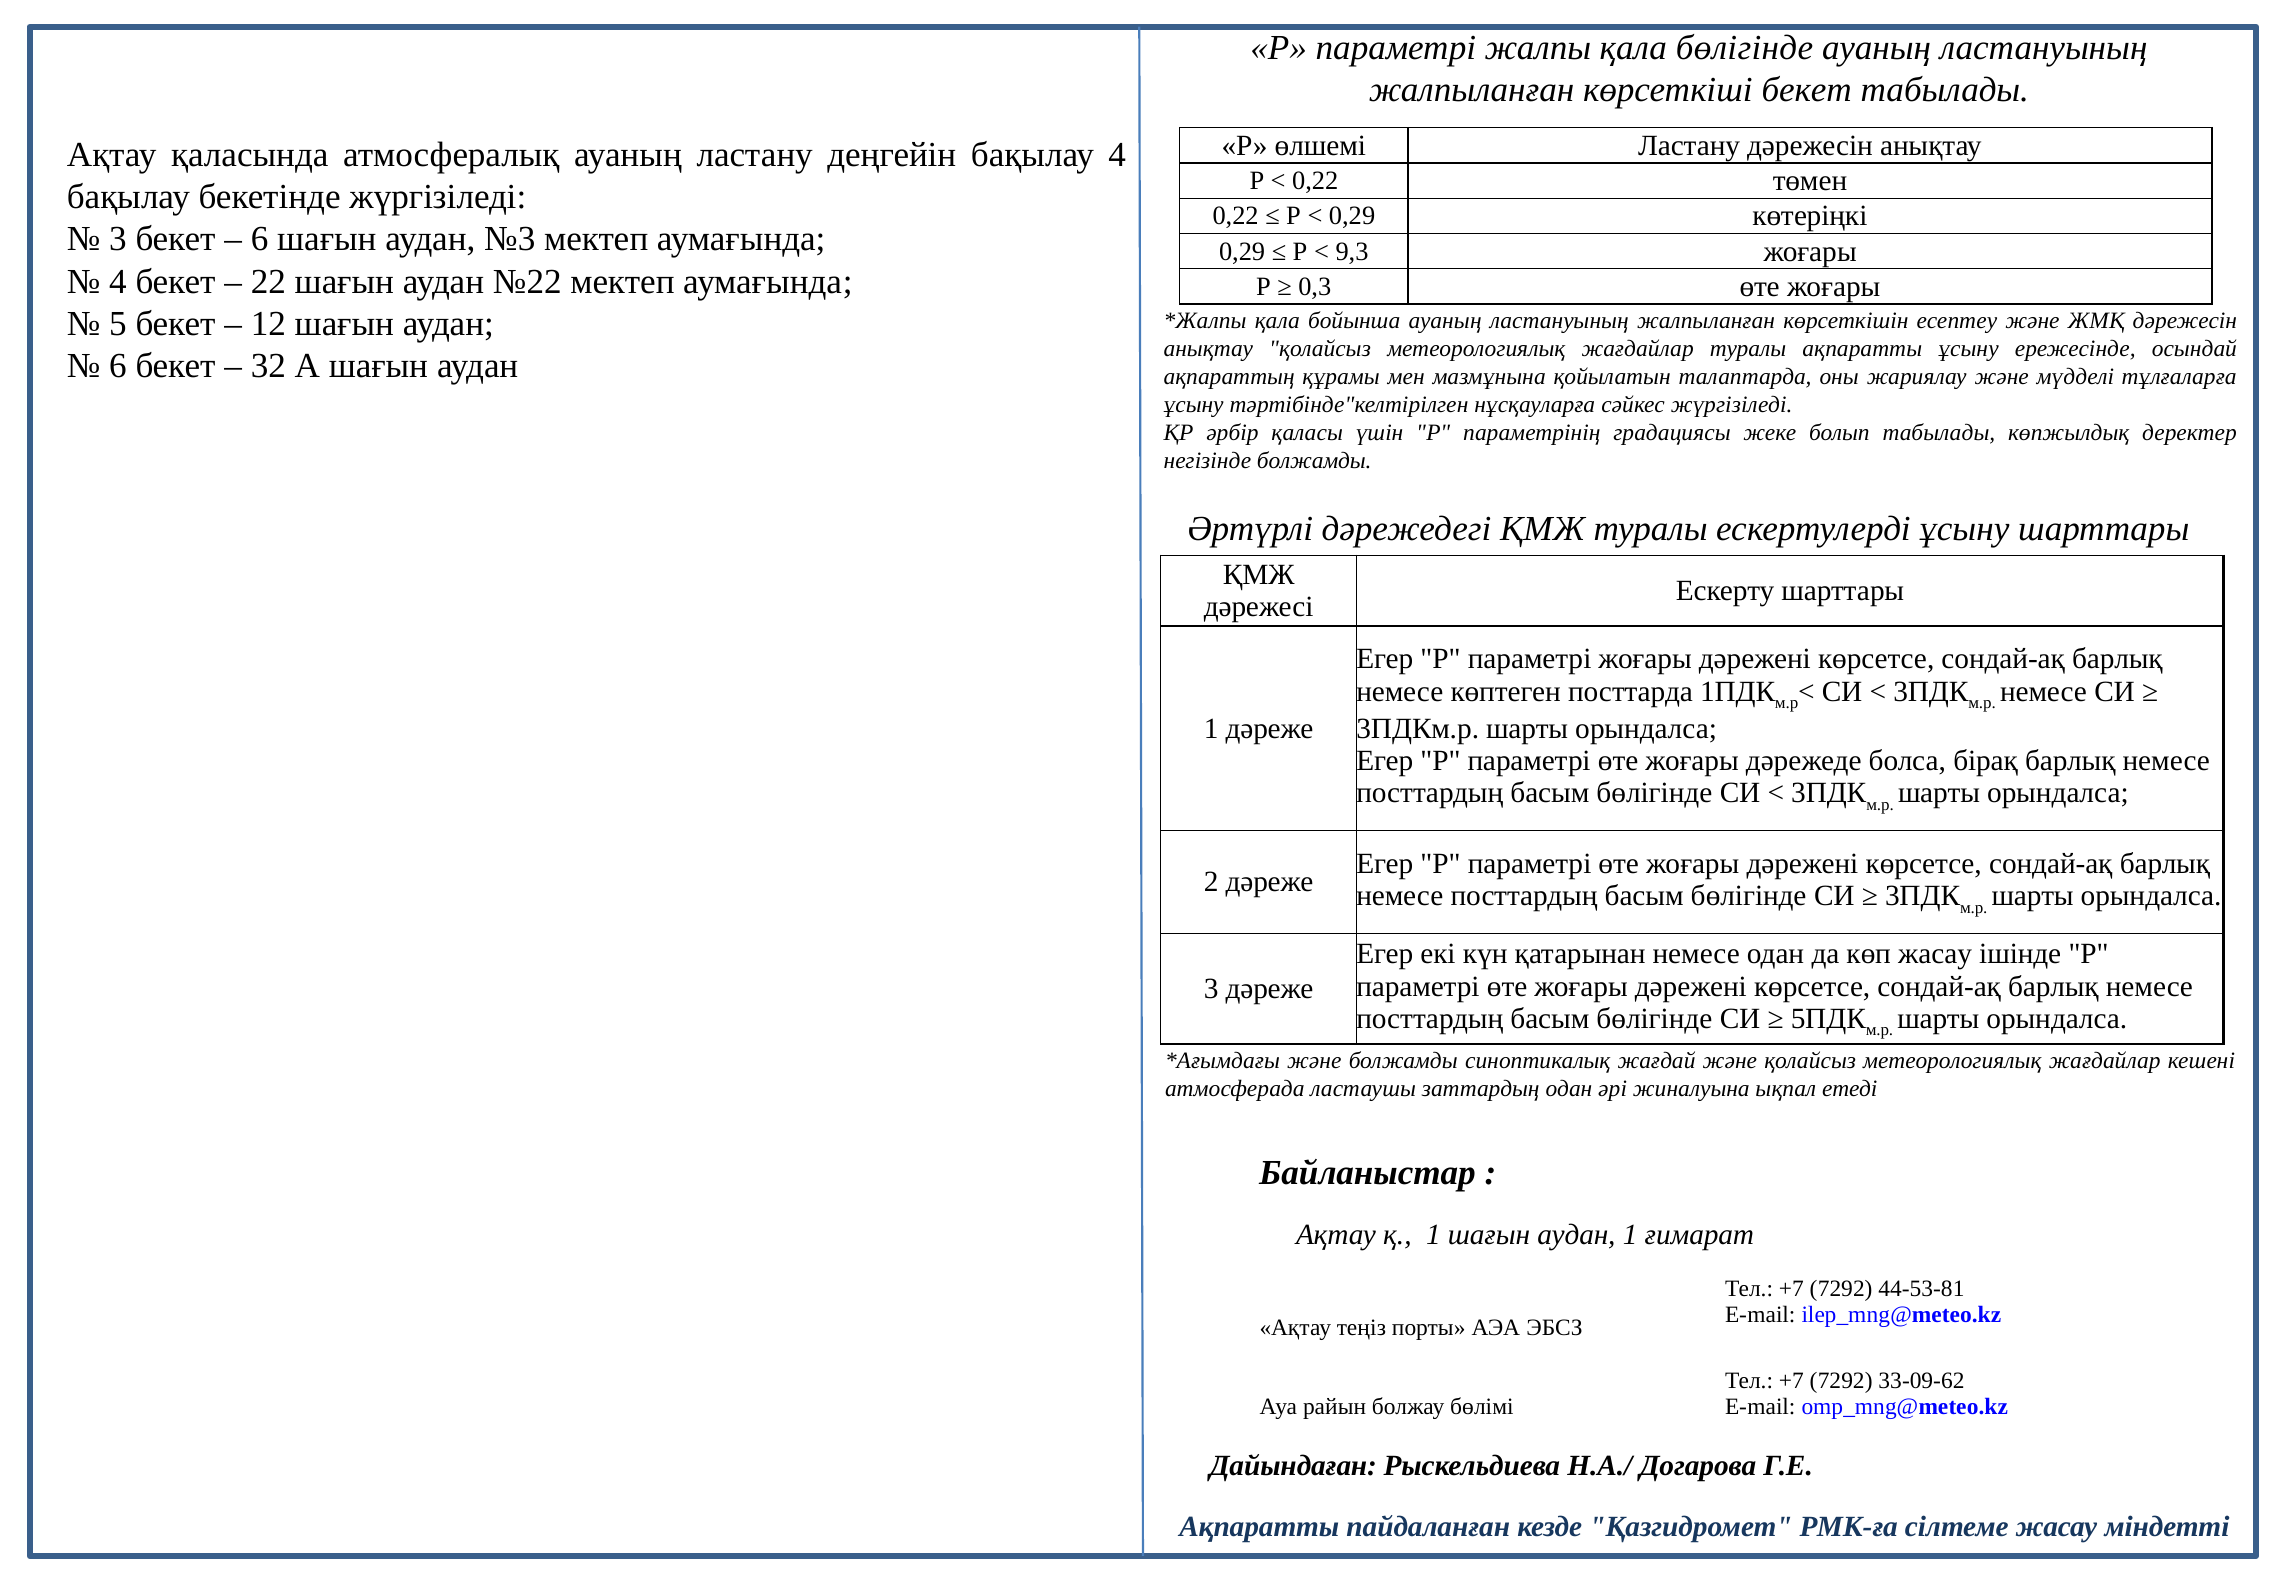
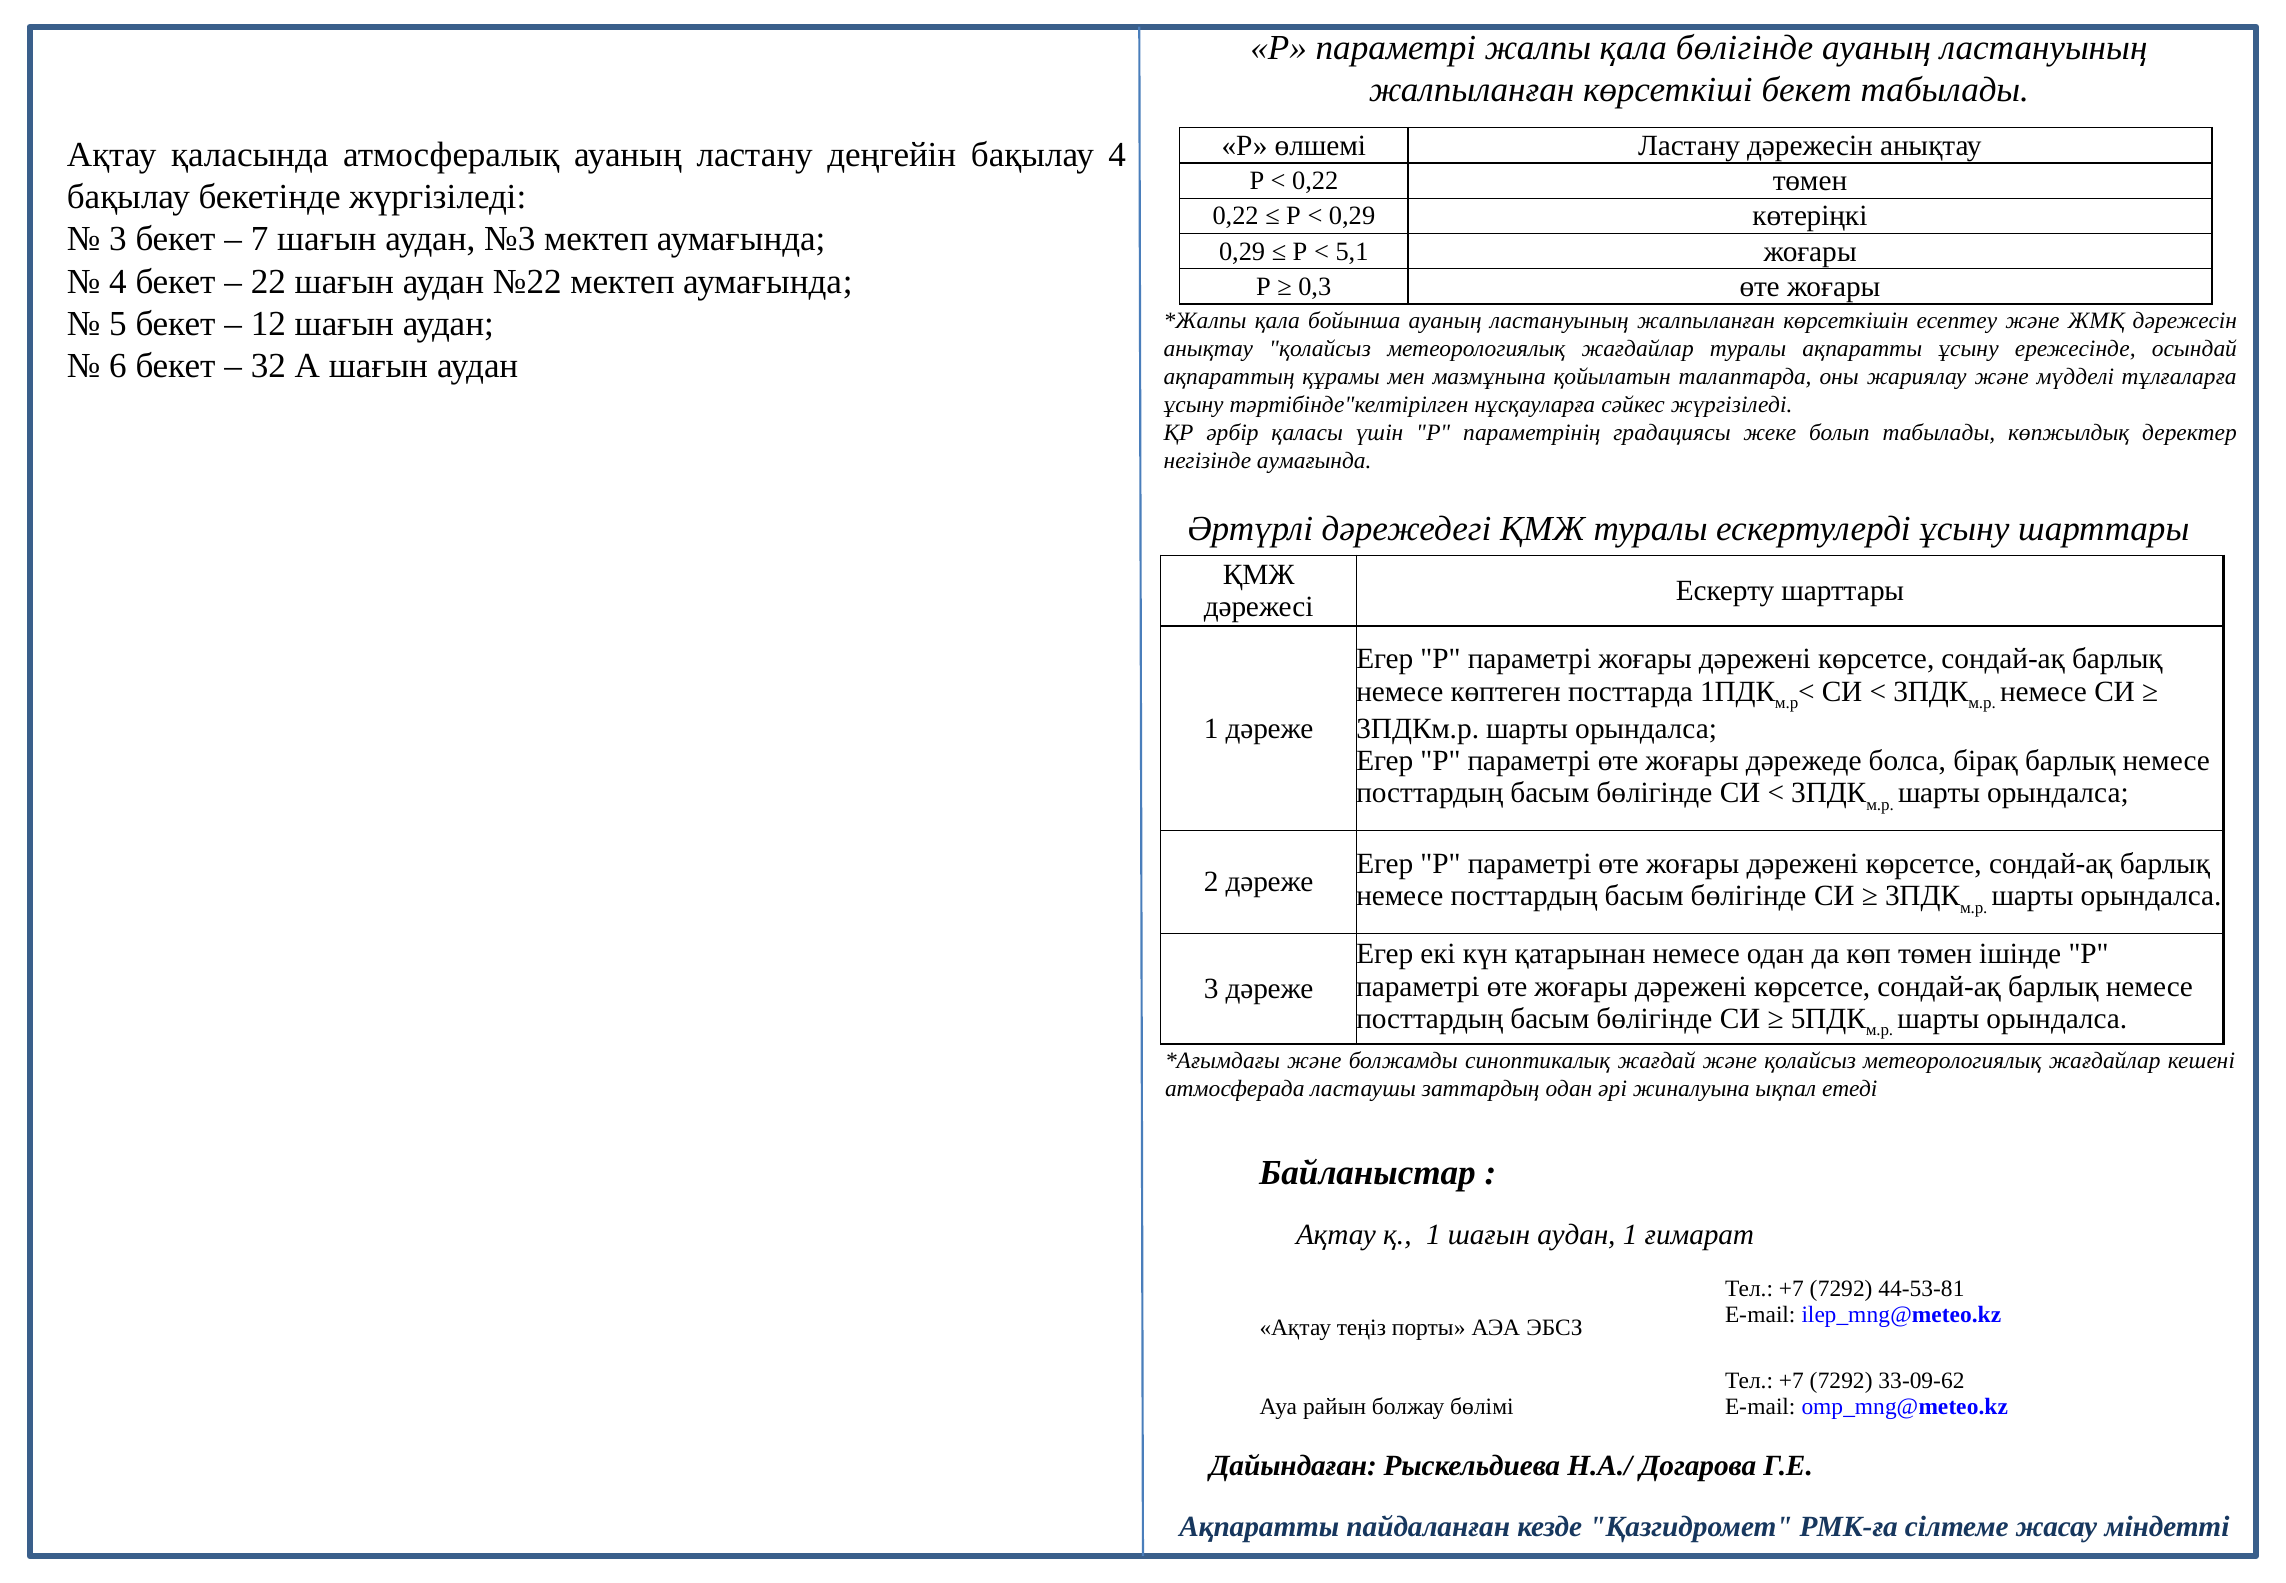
6: 6 -> 7 (260, 239)
9,3: 9,3 -> 5,1 (1352, 251)
негізінде болжамды: болжамды -> аумағында (1314, 461)
көп жасау: жасау -> төмен (1935, 954)
